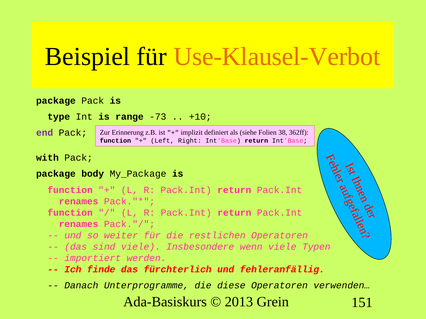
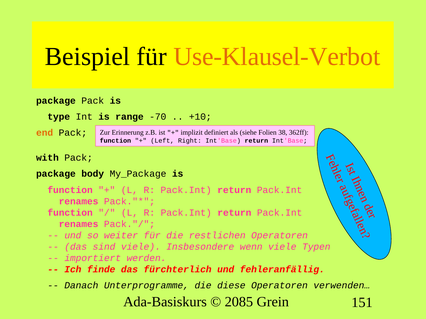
-73: -73 -> -70 (158, 117)
end colour: purple -> orange (45, 133)
2013: 2013 -> 2085 (239, 302)
